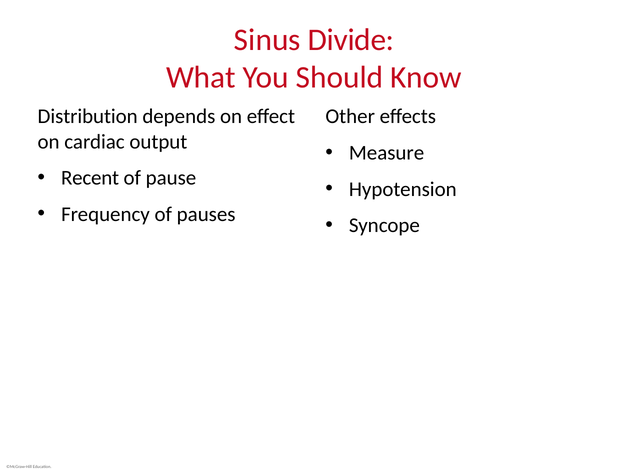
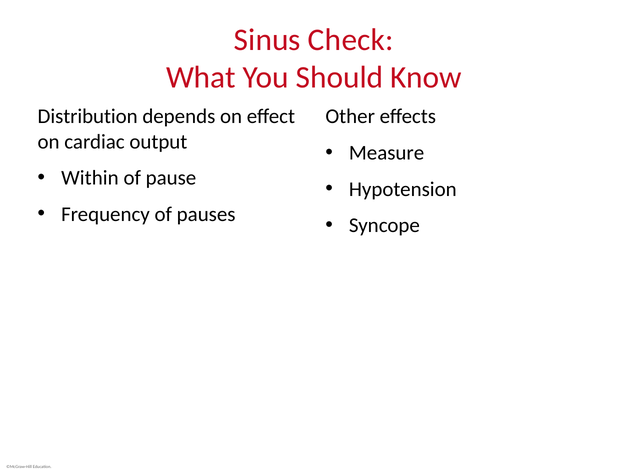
Divide: Divide -> Check (351, 40)
Recent: Recent -> Within (90, 178)
